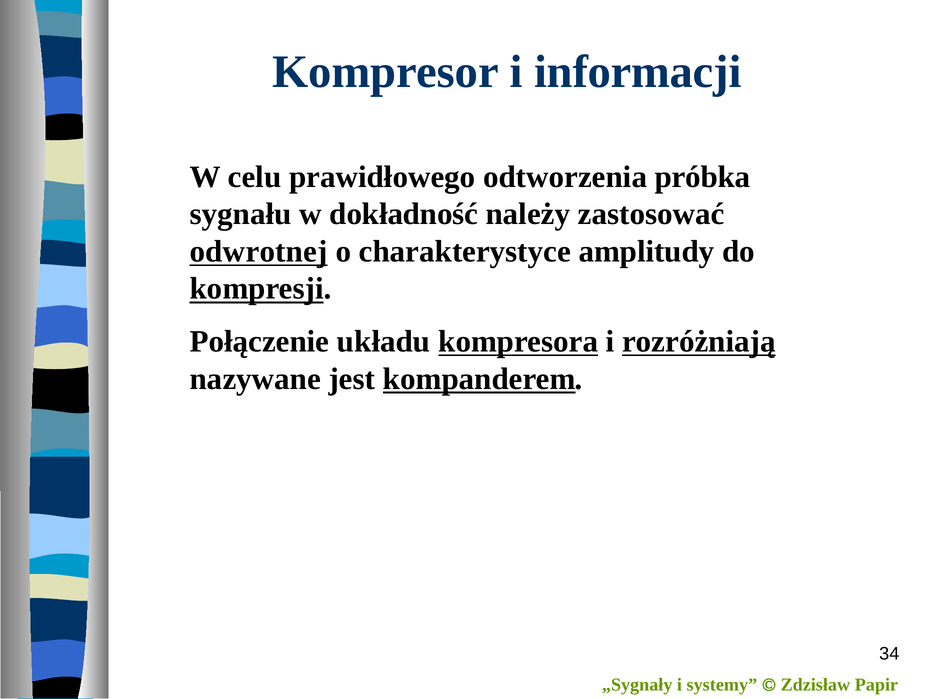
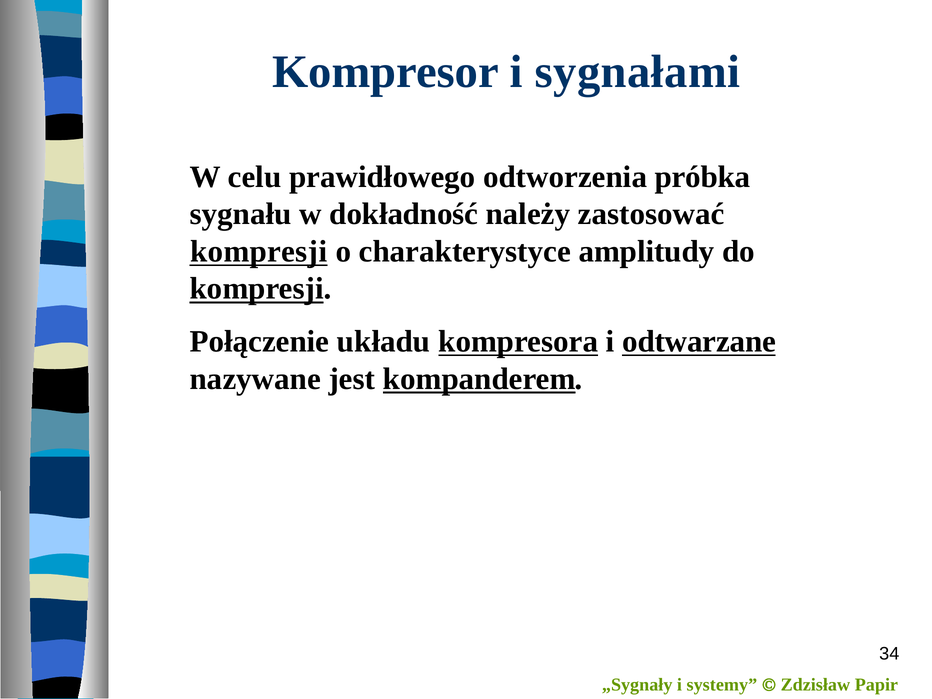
informacji: informacji -> sygnałami (638, 72)
odwrotnej: odwrotnej -> kompresji (259, 251)
rozróżniają: rozróżniają -> odtwarzane (699, 342)
